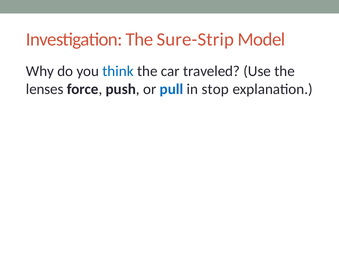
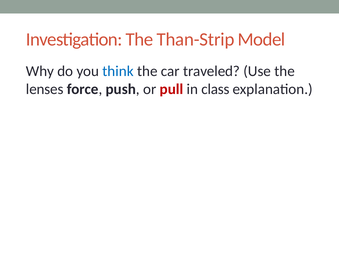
Sure-Strip: Sure-Strip -> Than-Strip (195, 39)
pull colour: blue -> red (171, 89)
stop: stop -> class (215, 89)
